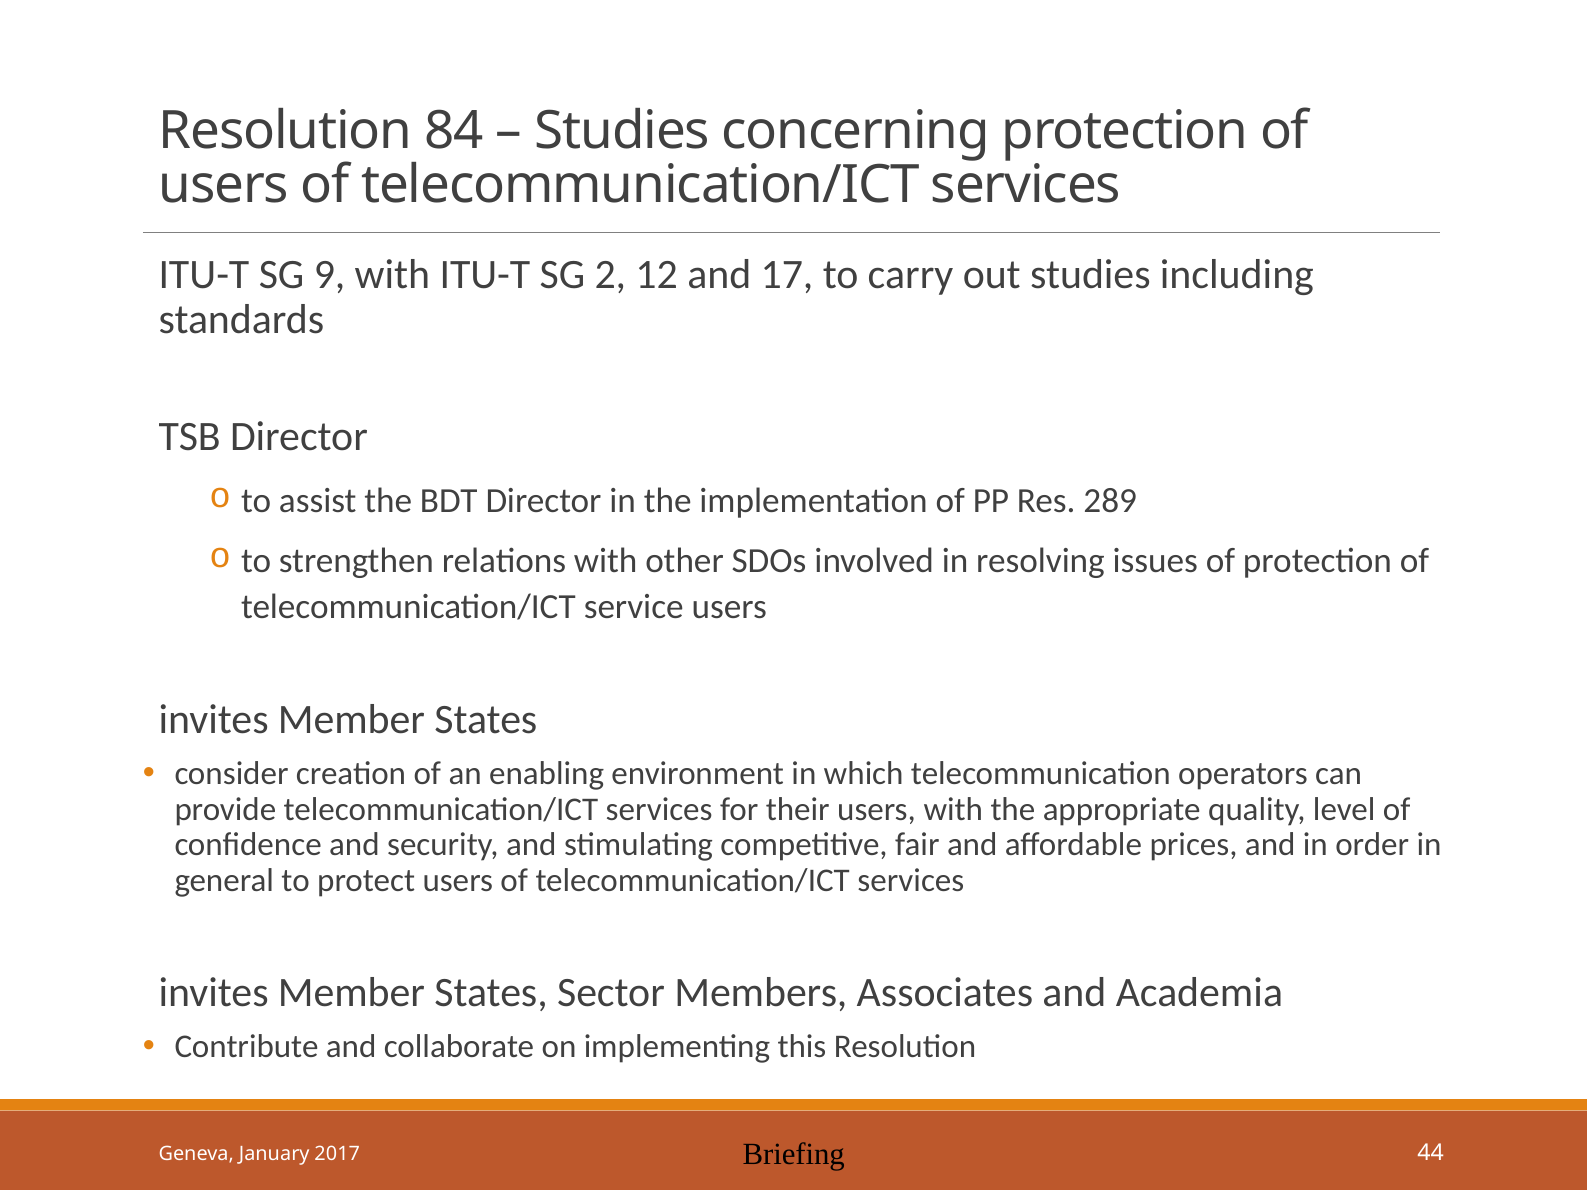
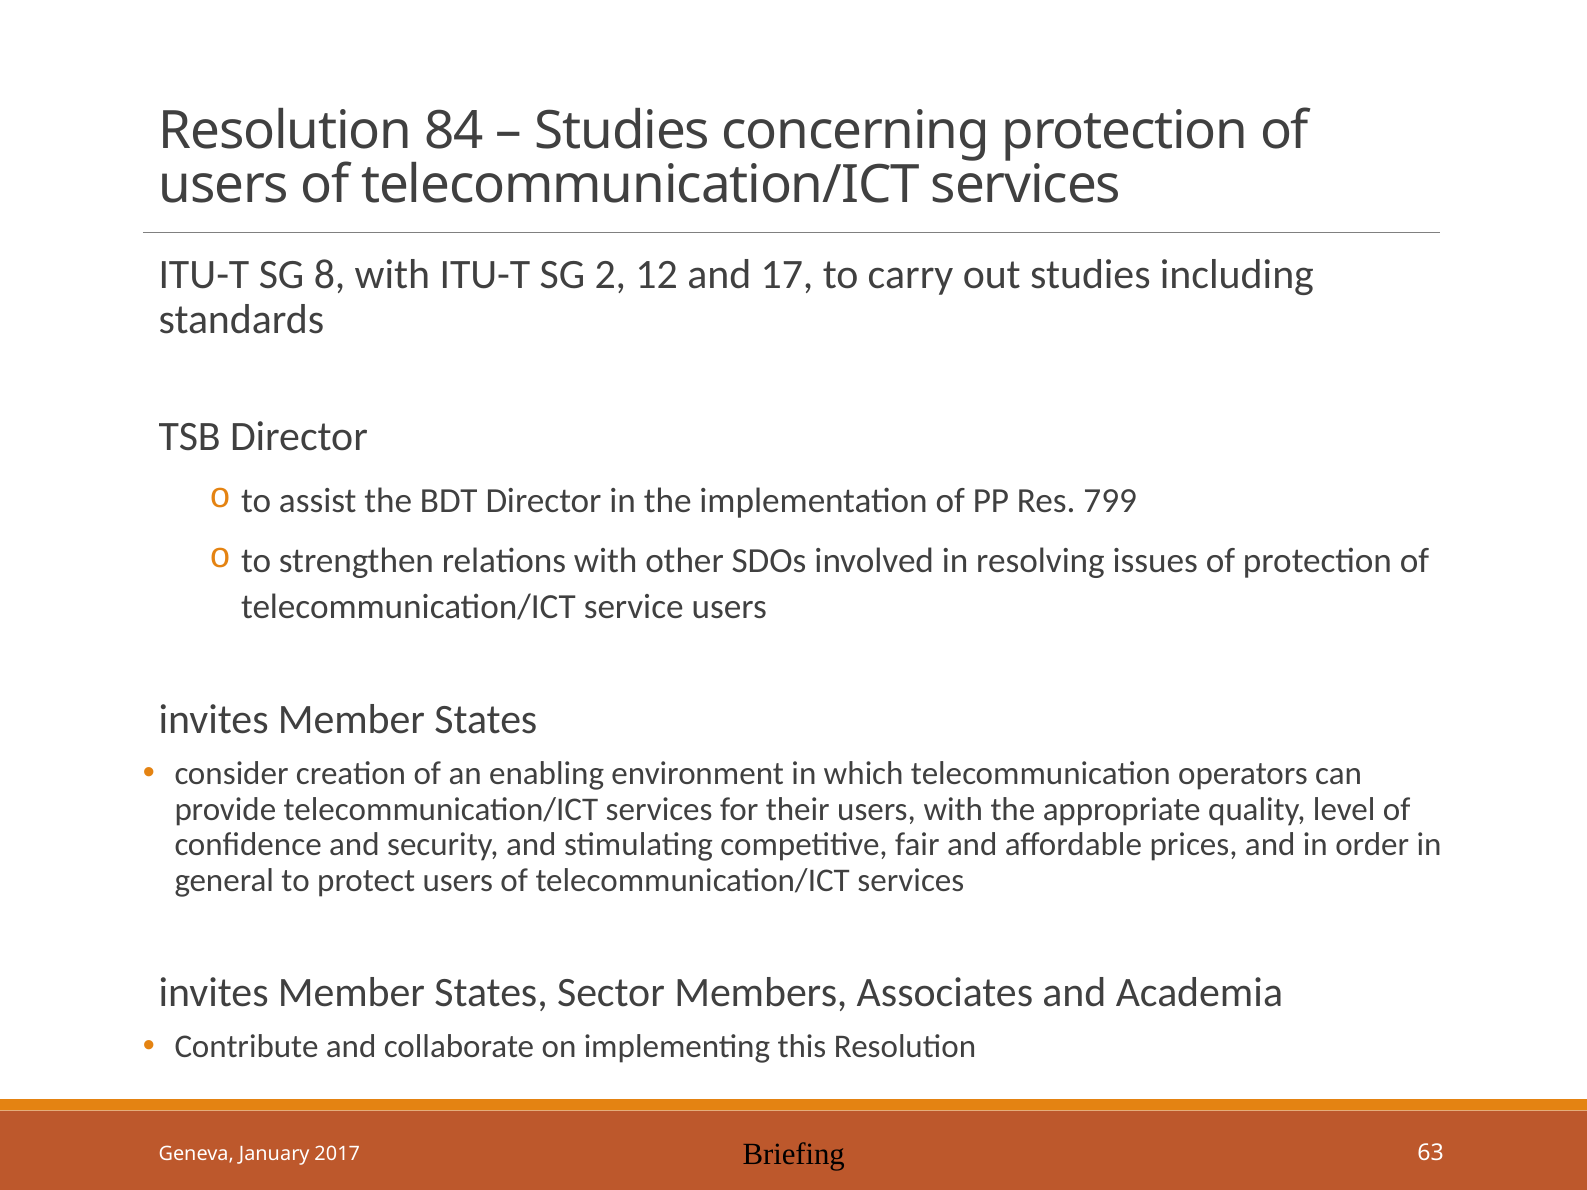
9: 9 -> 8 (330, 275)
289: 289 -> 799 (1110, 501)
44: 44 -> 63 (1431, 1153)
